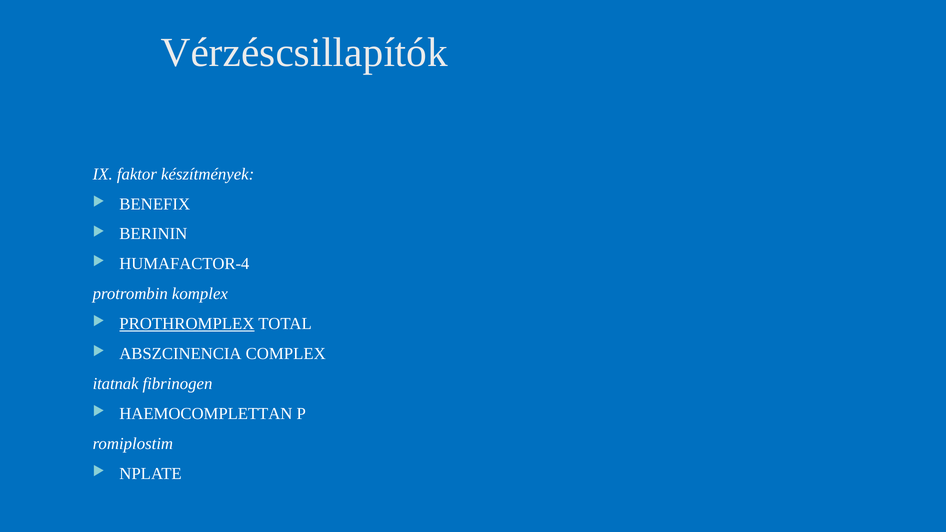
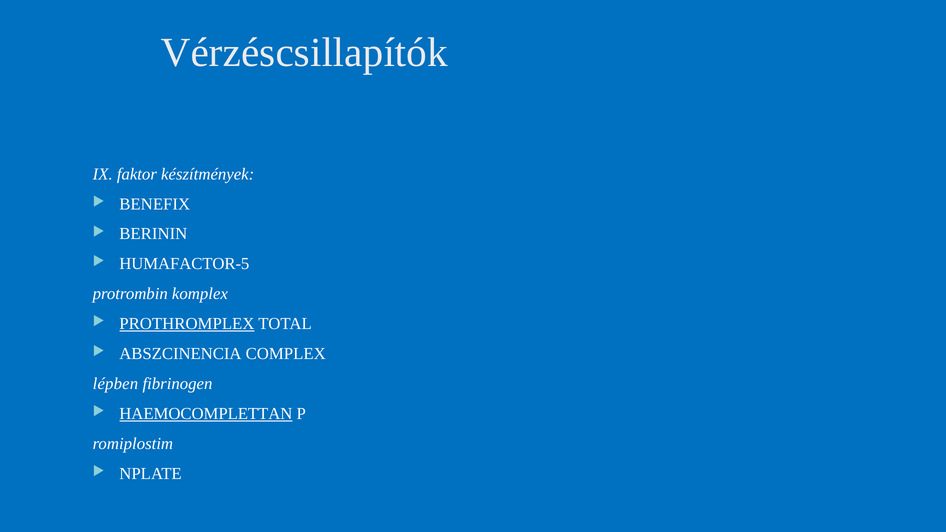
HUMAFACTOR-4: HUMAFACTOR-4 -> HUMAFACTOR-5 (184, 264)
itatnak: itatnak -> lépben (115, 384)
HAEMOCOMPLETTAN underline: none -> present (206, 414)
